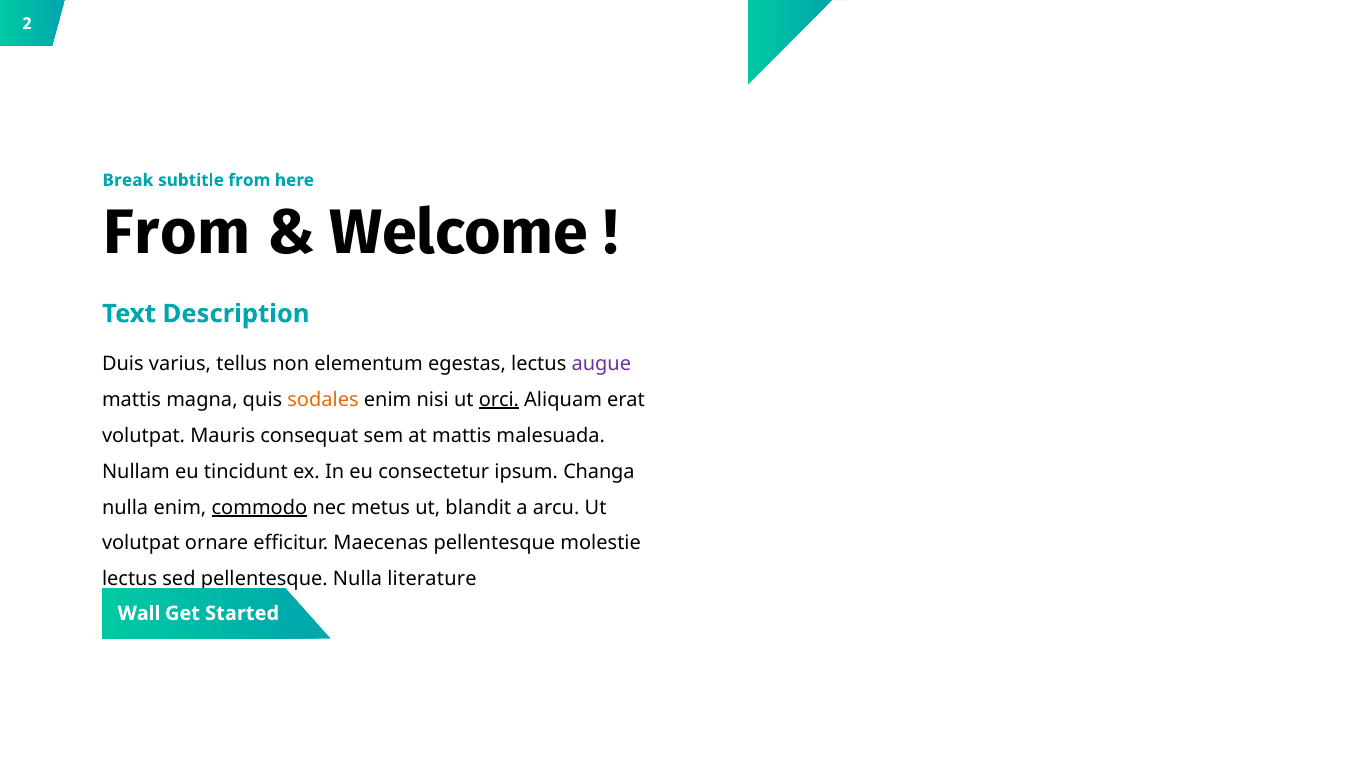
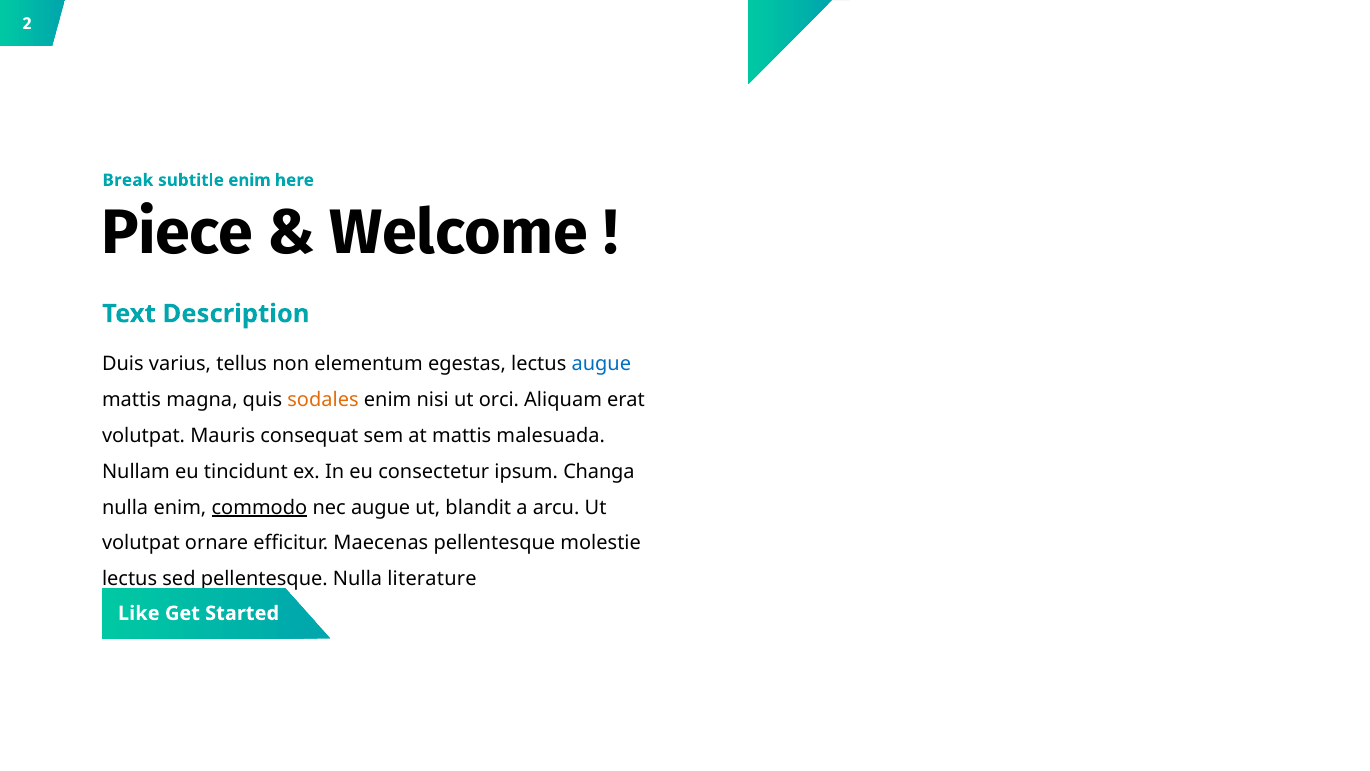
subtitle from: from -> enim (250, 180)
From: From -> Piece (178, 233)
augue colour: purple -> blue (601, 363)
orci underline: present -> none (499, 399)
nec metus: metus -> augue (381, 507)
Wall: Wall -> Like (139, 613)
